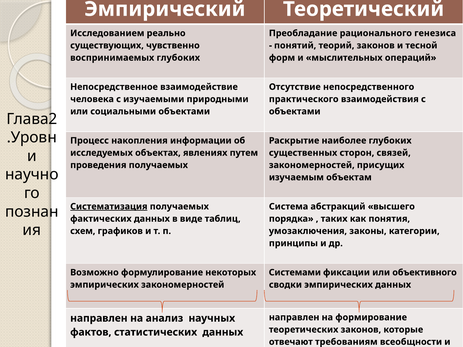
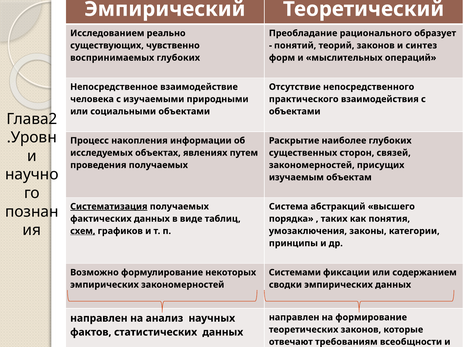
генезиса: генезиса -> образует (435, 33)
тесной: тесной -> синтез (421, 45)
схем underline: none -> present (83, 231)
объективного: объективного -> содержанием (425, 273)
